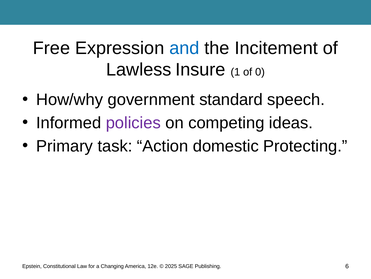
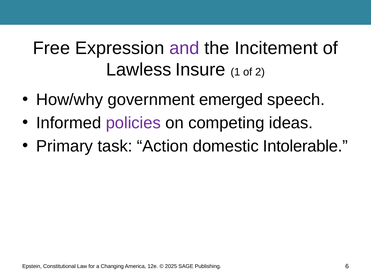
and colour: blue -> purple (184, 48)
0: 0 -> 2 (260, 72)
standard: standard -> emerged (231, 99)
Protecting: Protecting -> Intolerable (305, 146)
